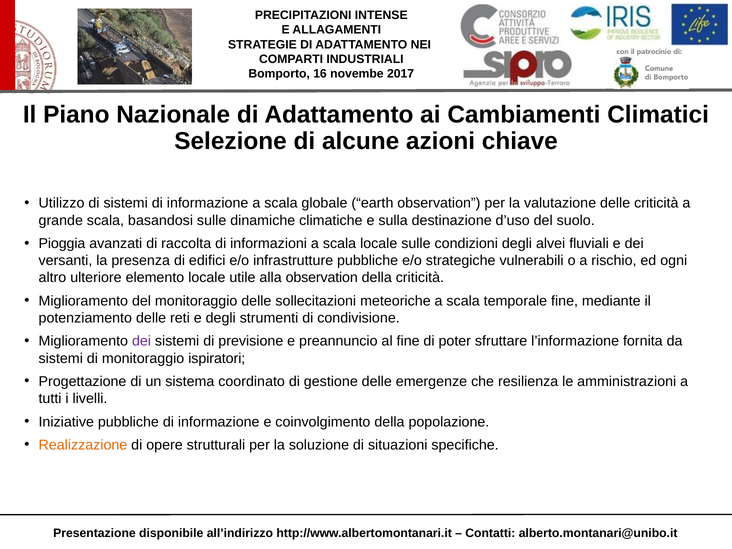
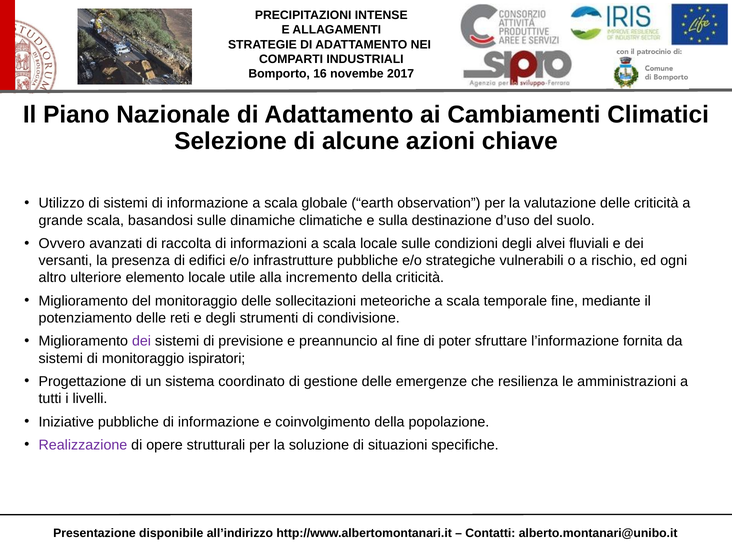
Pioggia: Pioggia -> Ovvero (62, 244)
alla observation: observation -> incremento (322, 278)
Realizzazione colour: orange -> purple (83, 445)
